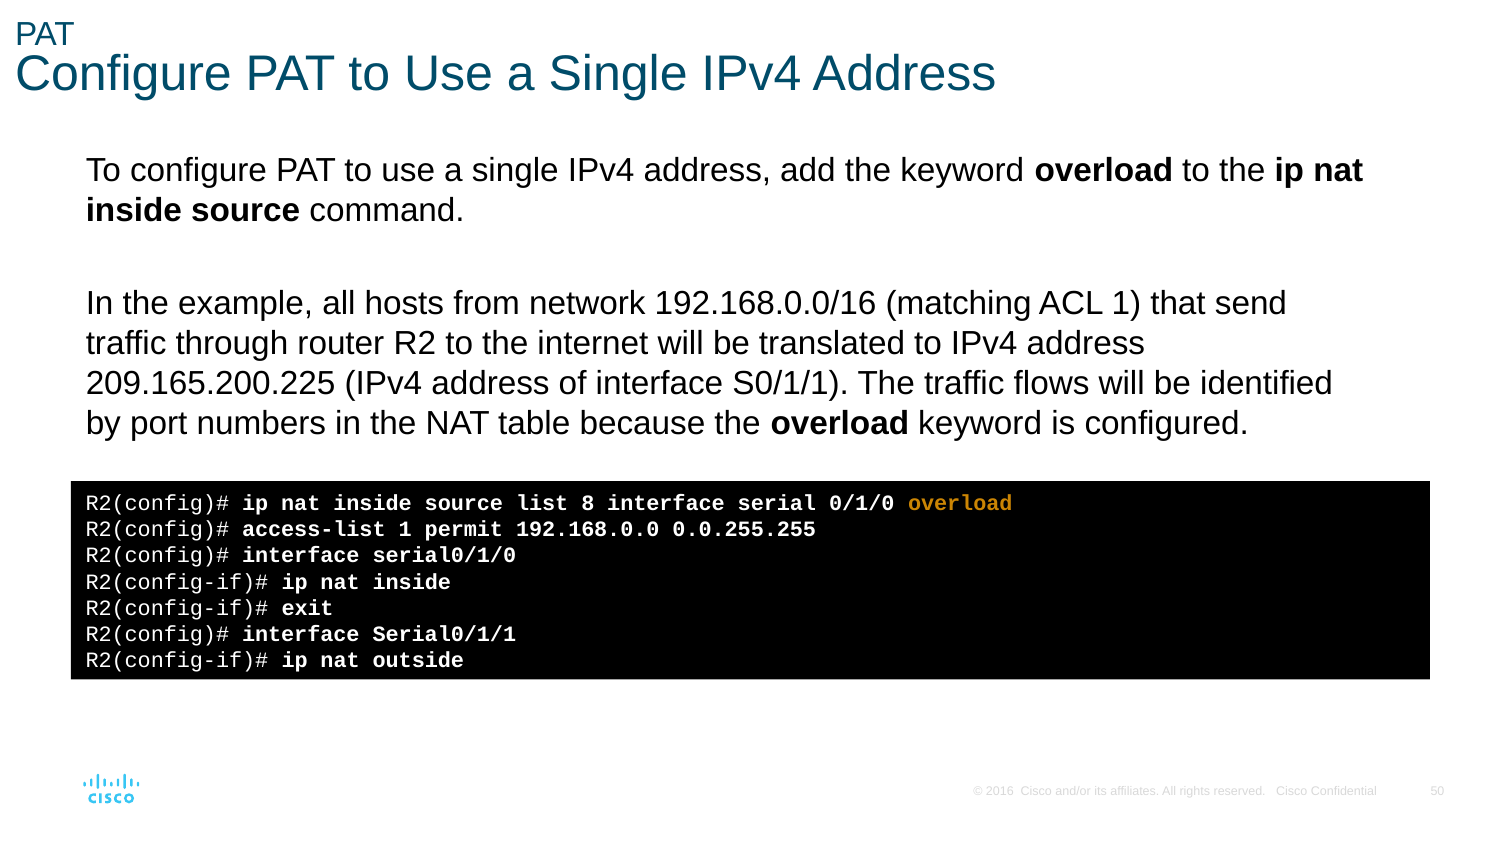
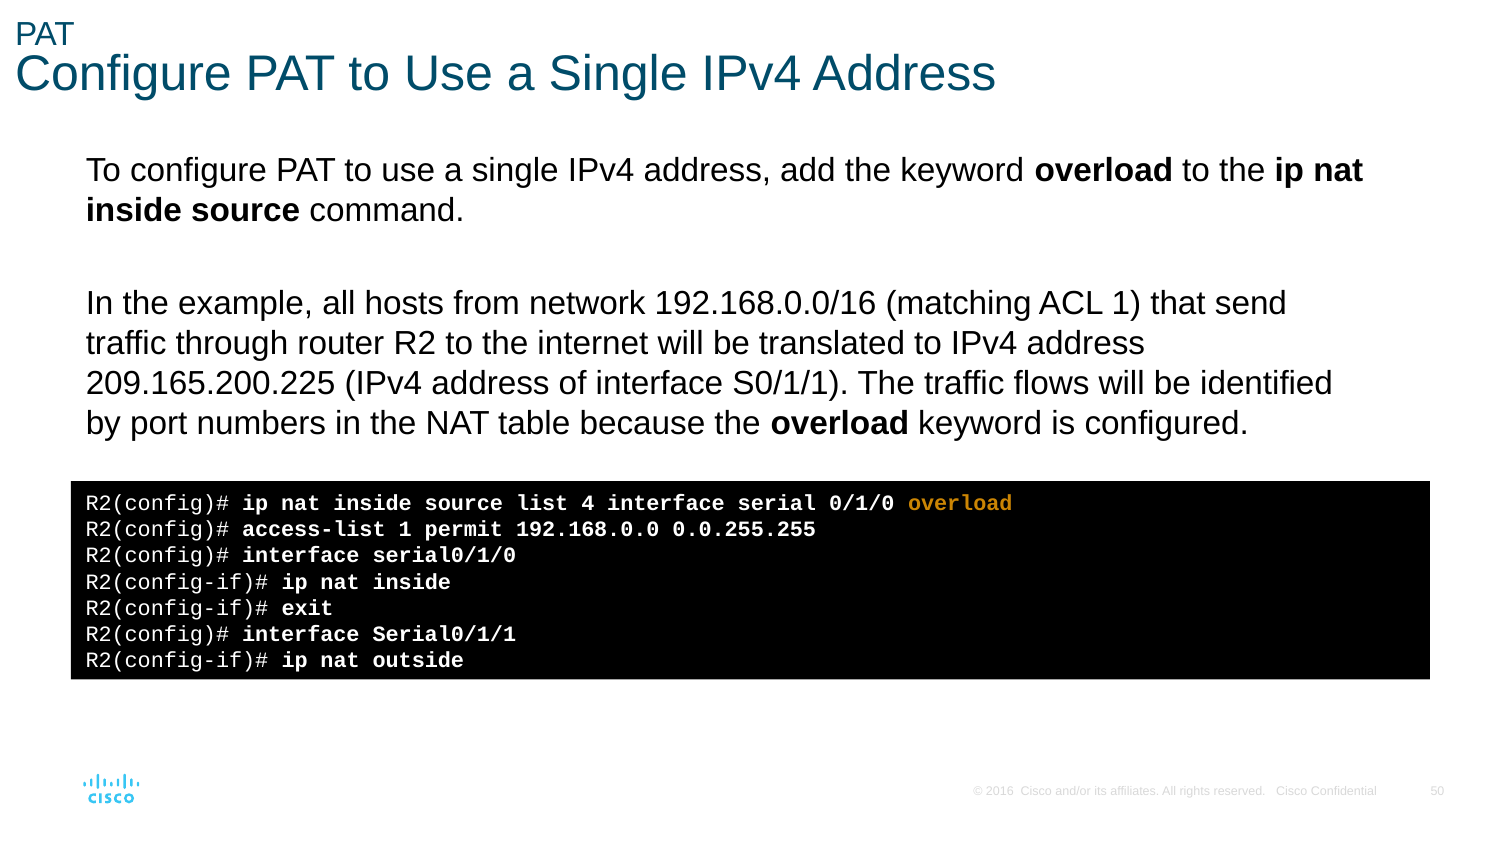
8: 8 -> 4 (588, 503)
